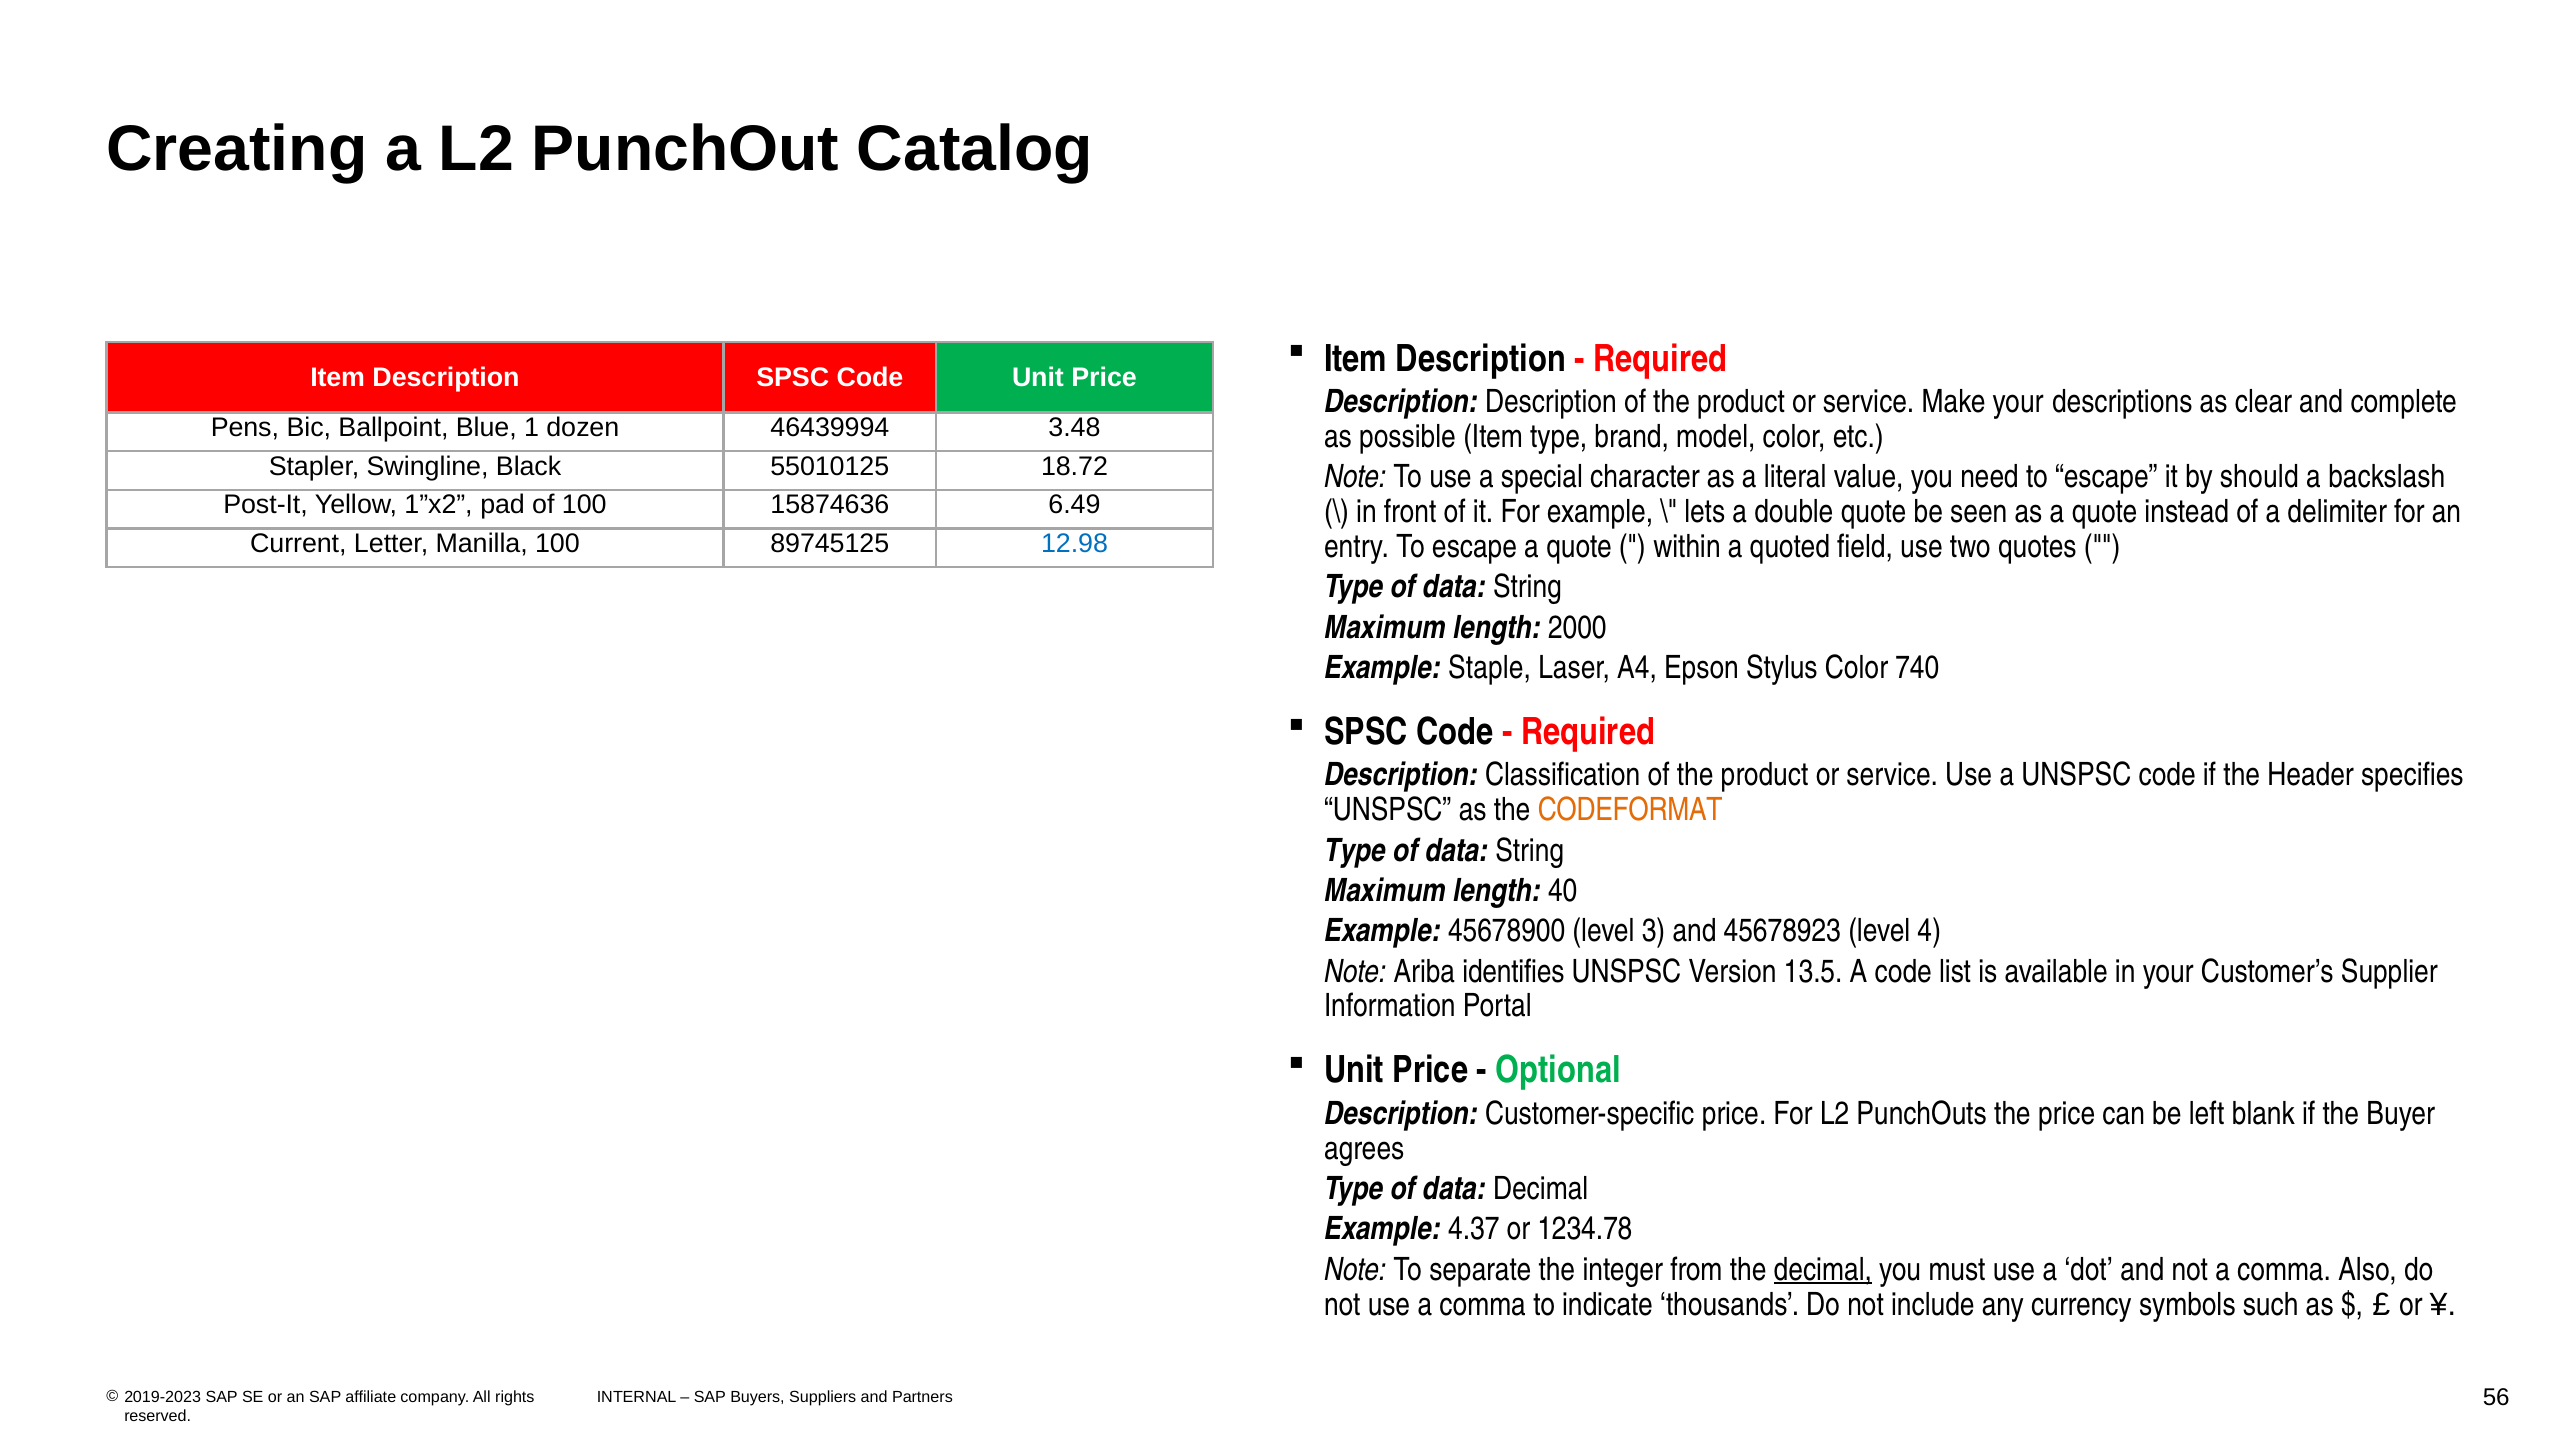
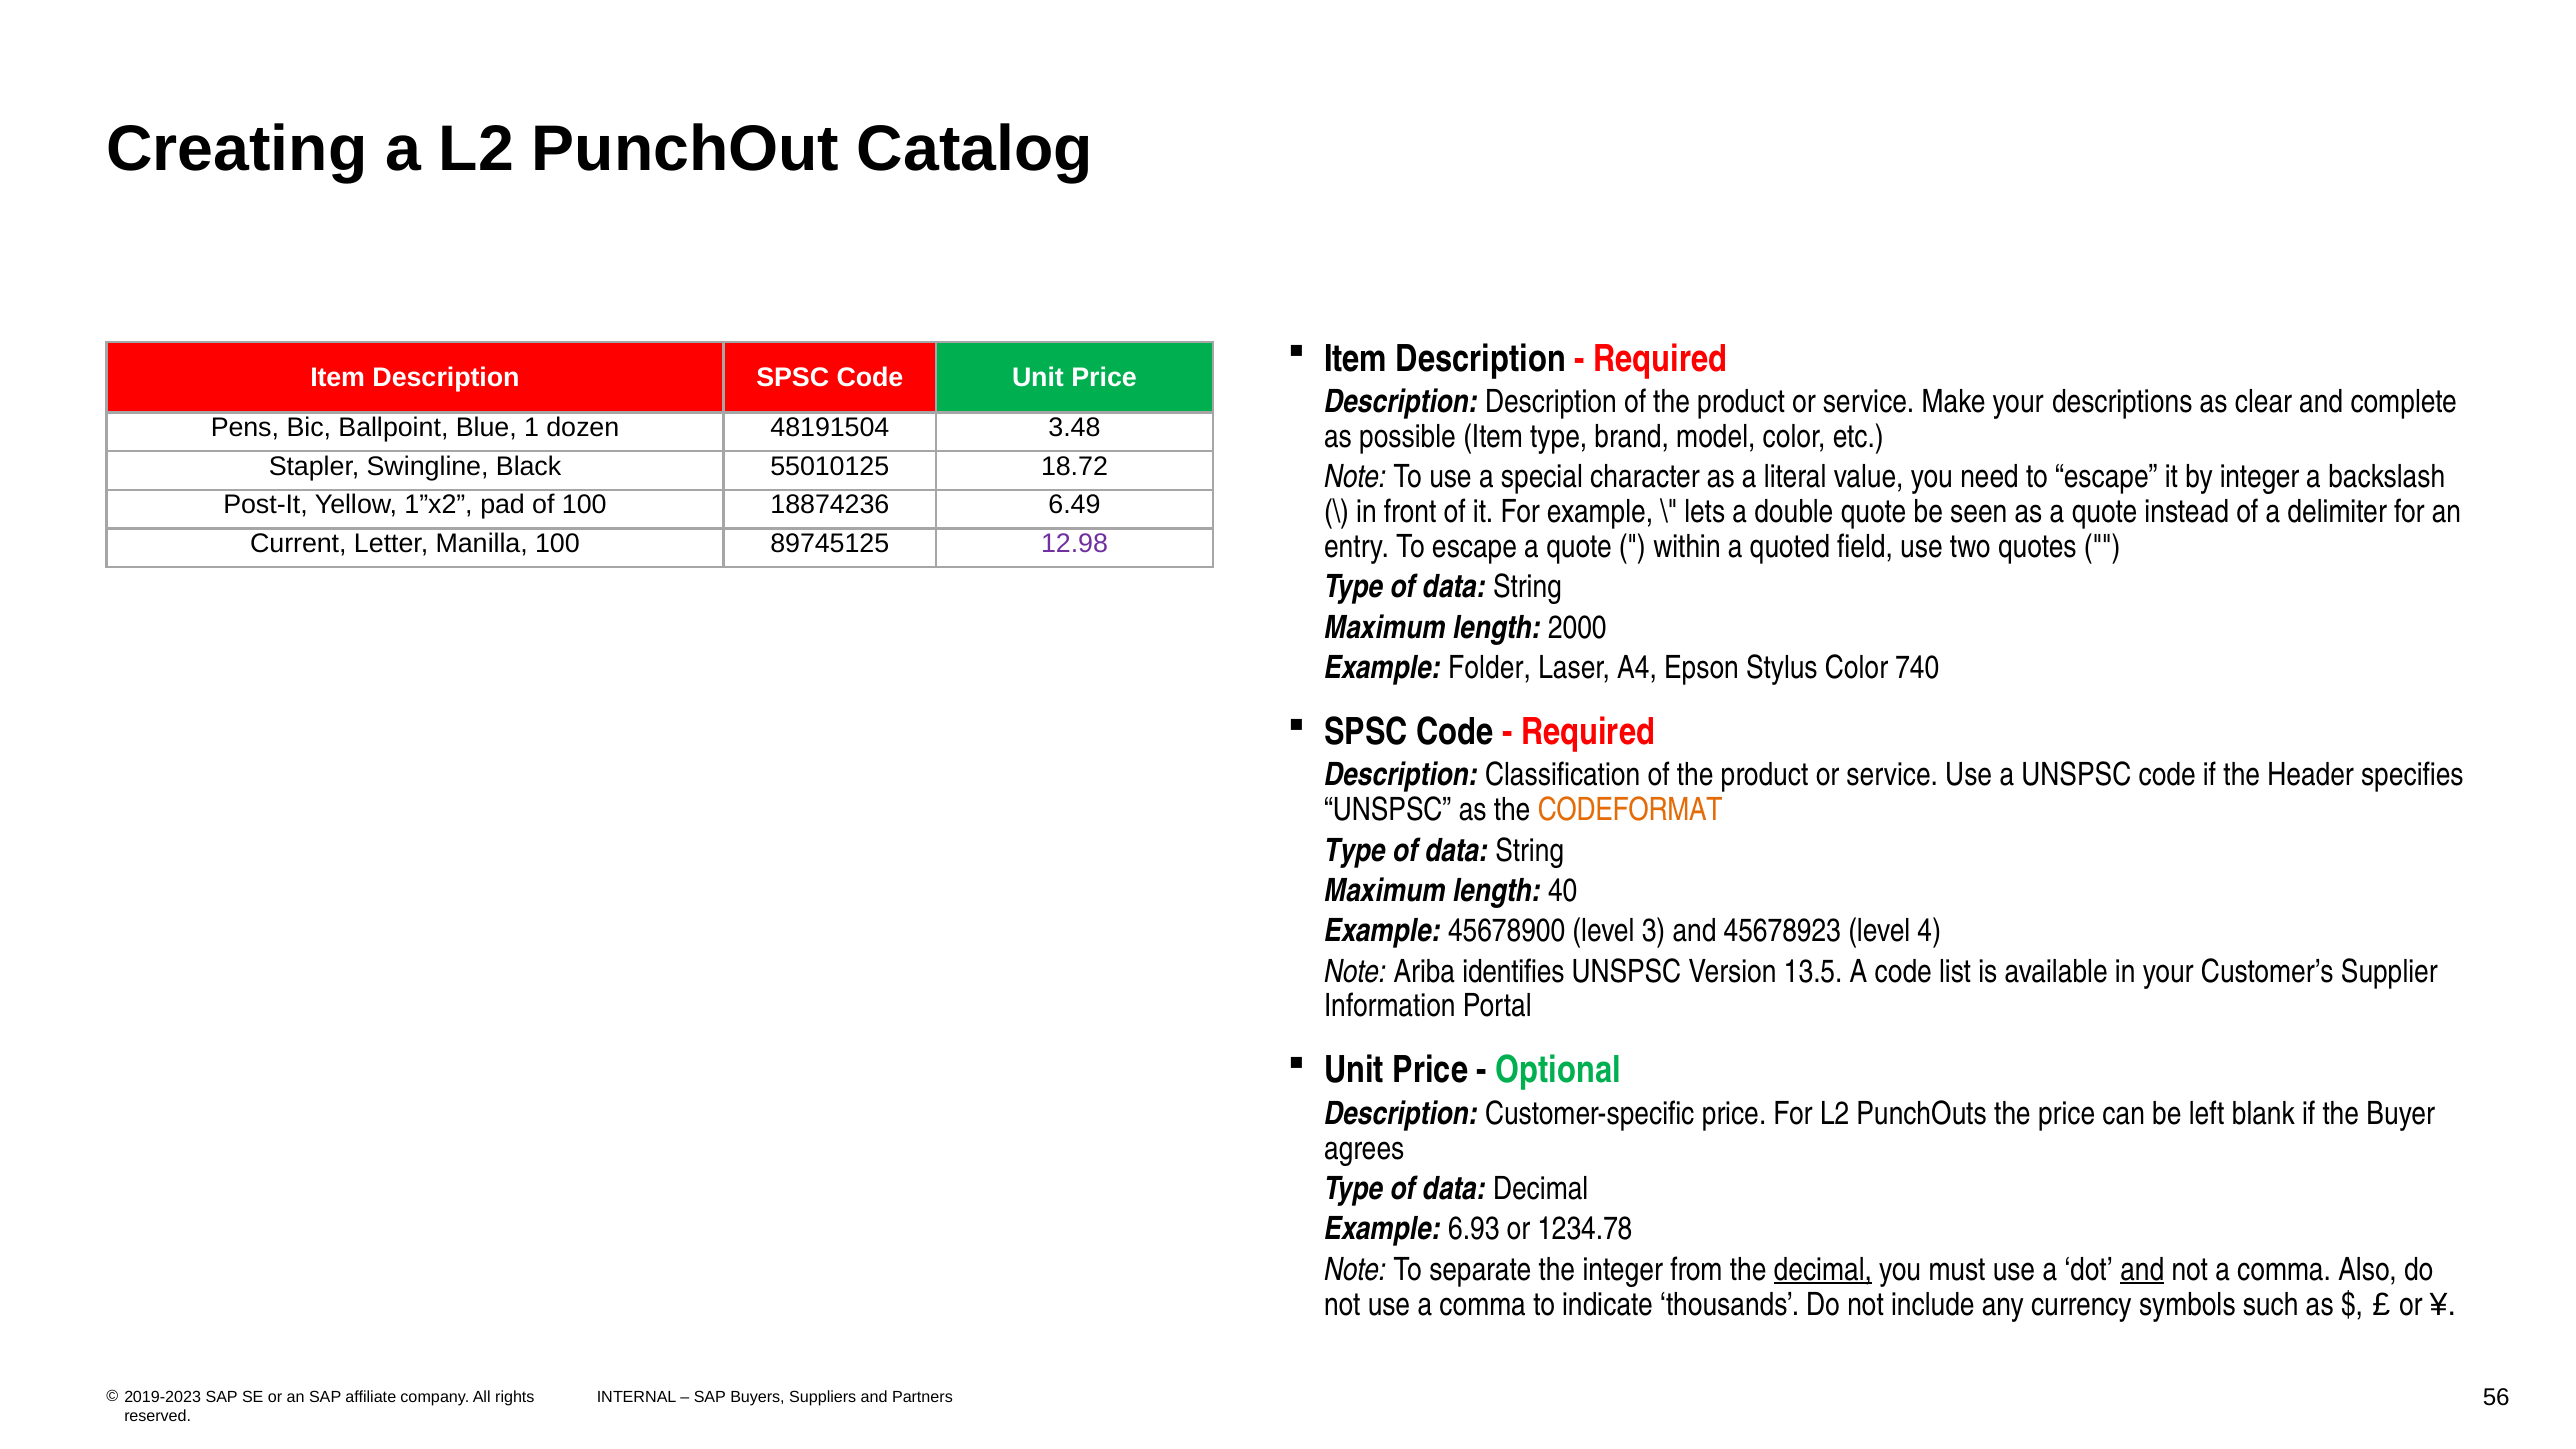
46439994: 46439994 -> 48191504 (830, 428)
by should: should -> integer (2259, 477)
15874636: 15874636 -> 18874236 (830, 505)
12.98 colour: blue -> purple (1075, 544)
Staple: Staple -> Folder (1490, 668)
4.37: 4.37 -> 6.93 (1474, 1229)
and underline: none -> present (2142, 1269)
